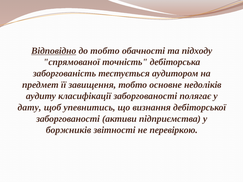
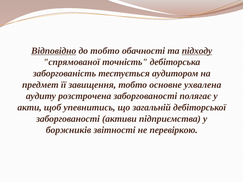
підходу underline: none -> present (197, 51)
недоліків: недоліків -> ухвалена (203, 85)
класифікації: класифікації -> розстрочена (85, 96)
дату: дату -> акти (30, 108)
визнання: визнання -> загальній (152, 108)
